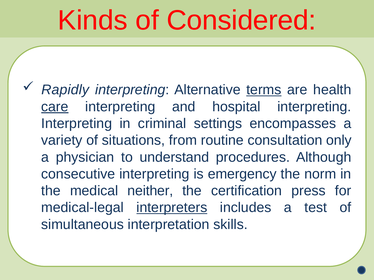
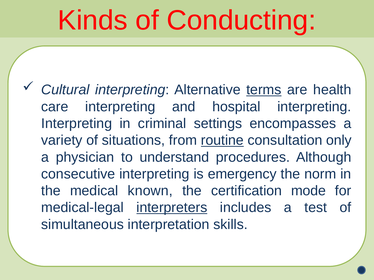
Considered: Considered -> Conducting (241, 21)
Rapidly: Rapidly -> Cultural (65, 90)
care underline: present -> none (55, 107)
routine underline: none -> present (222, 141)
neither: neither -> known (150, 191)
press: press -> mode (309, 191)
